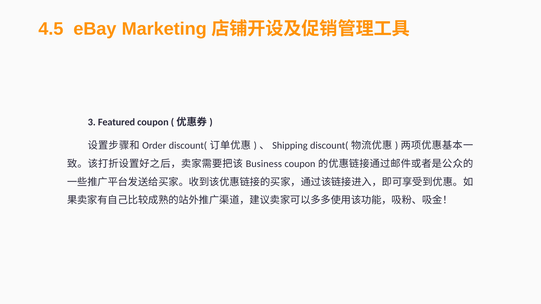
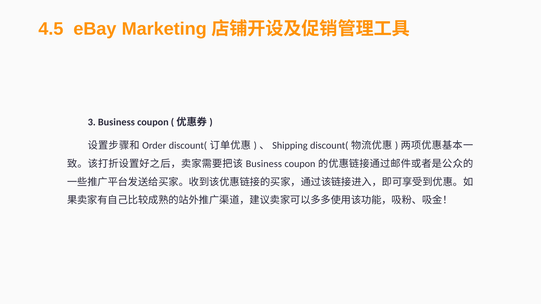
3 Featured: Featured -> Business (116, 122)
